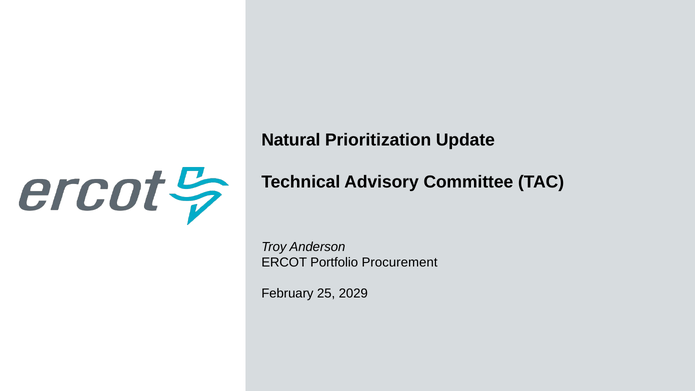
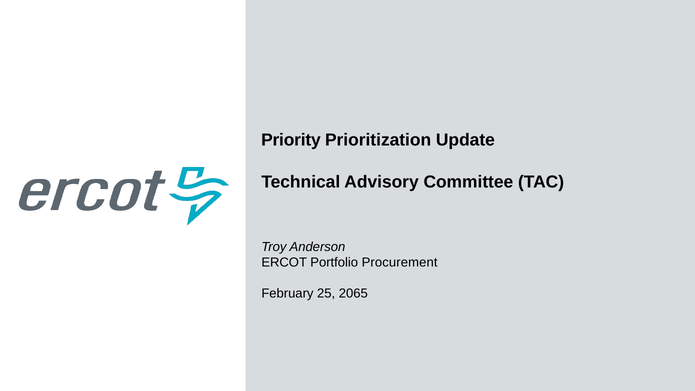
Natural: Natural -> Priority (291, 140)
2029: 2029 -> 2065 (353, 294)
